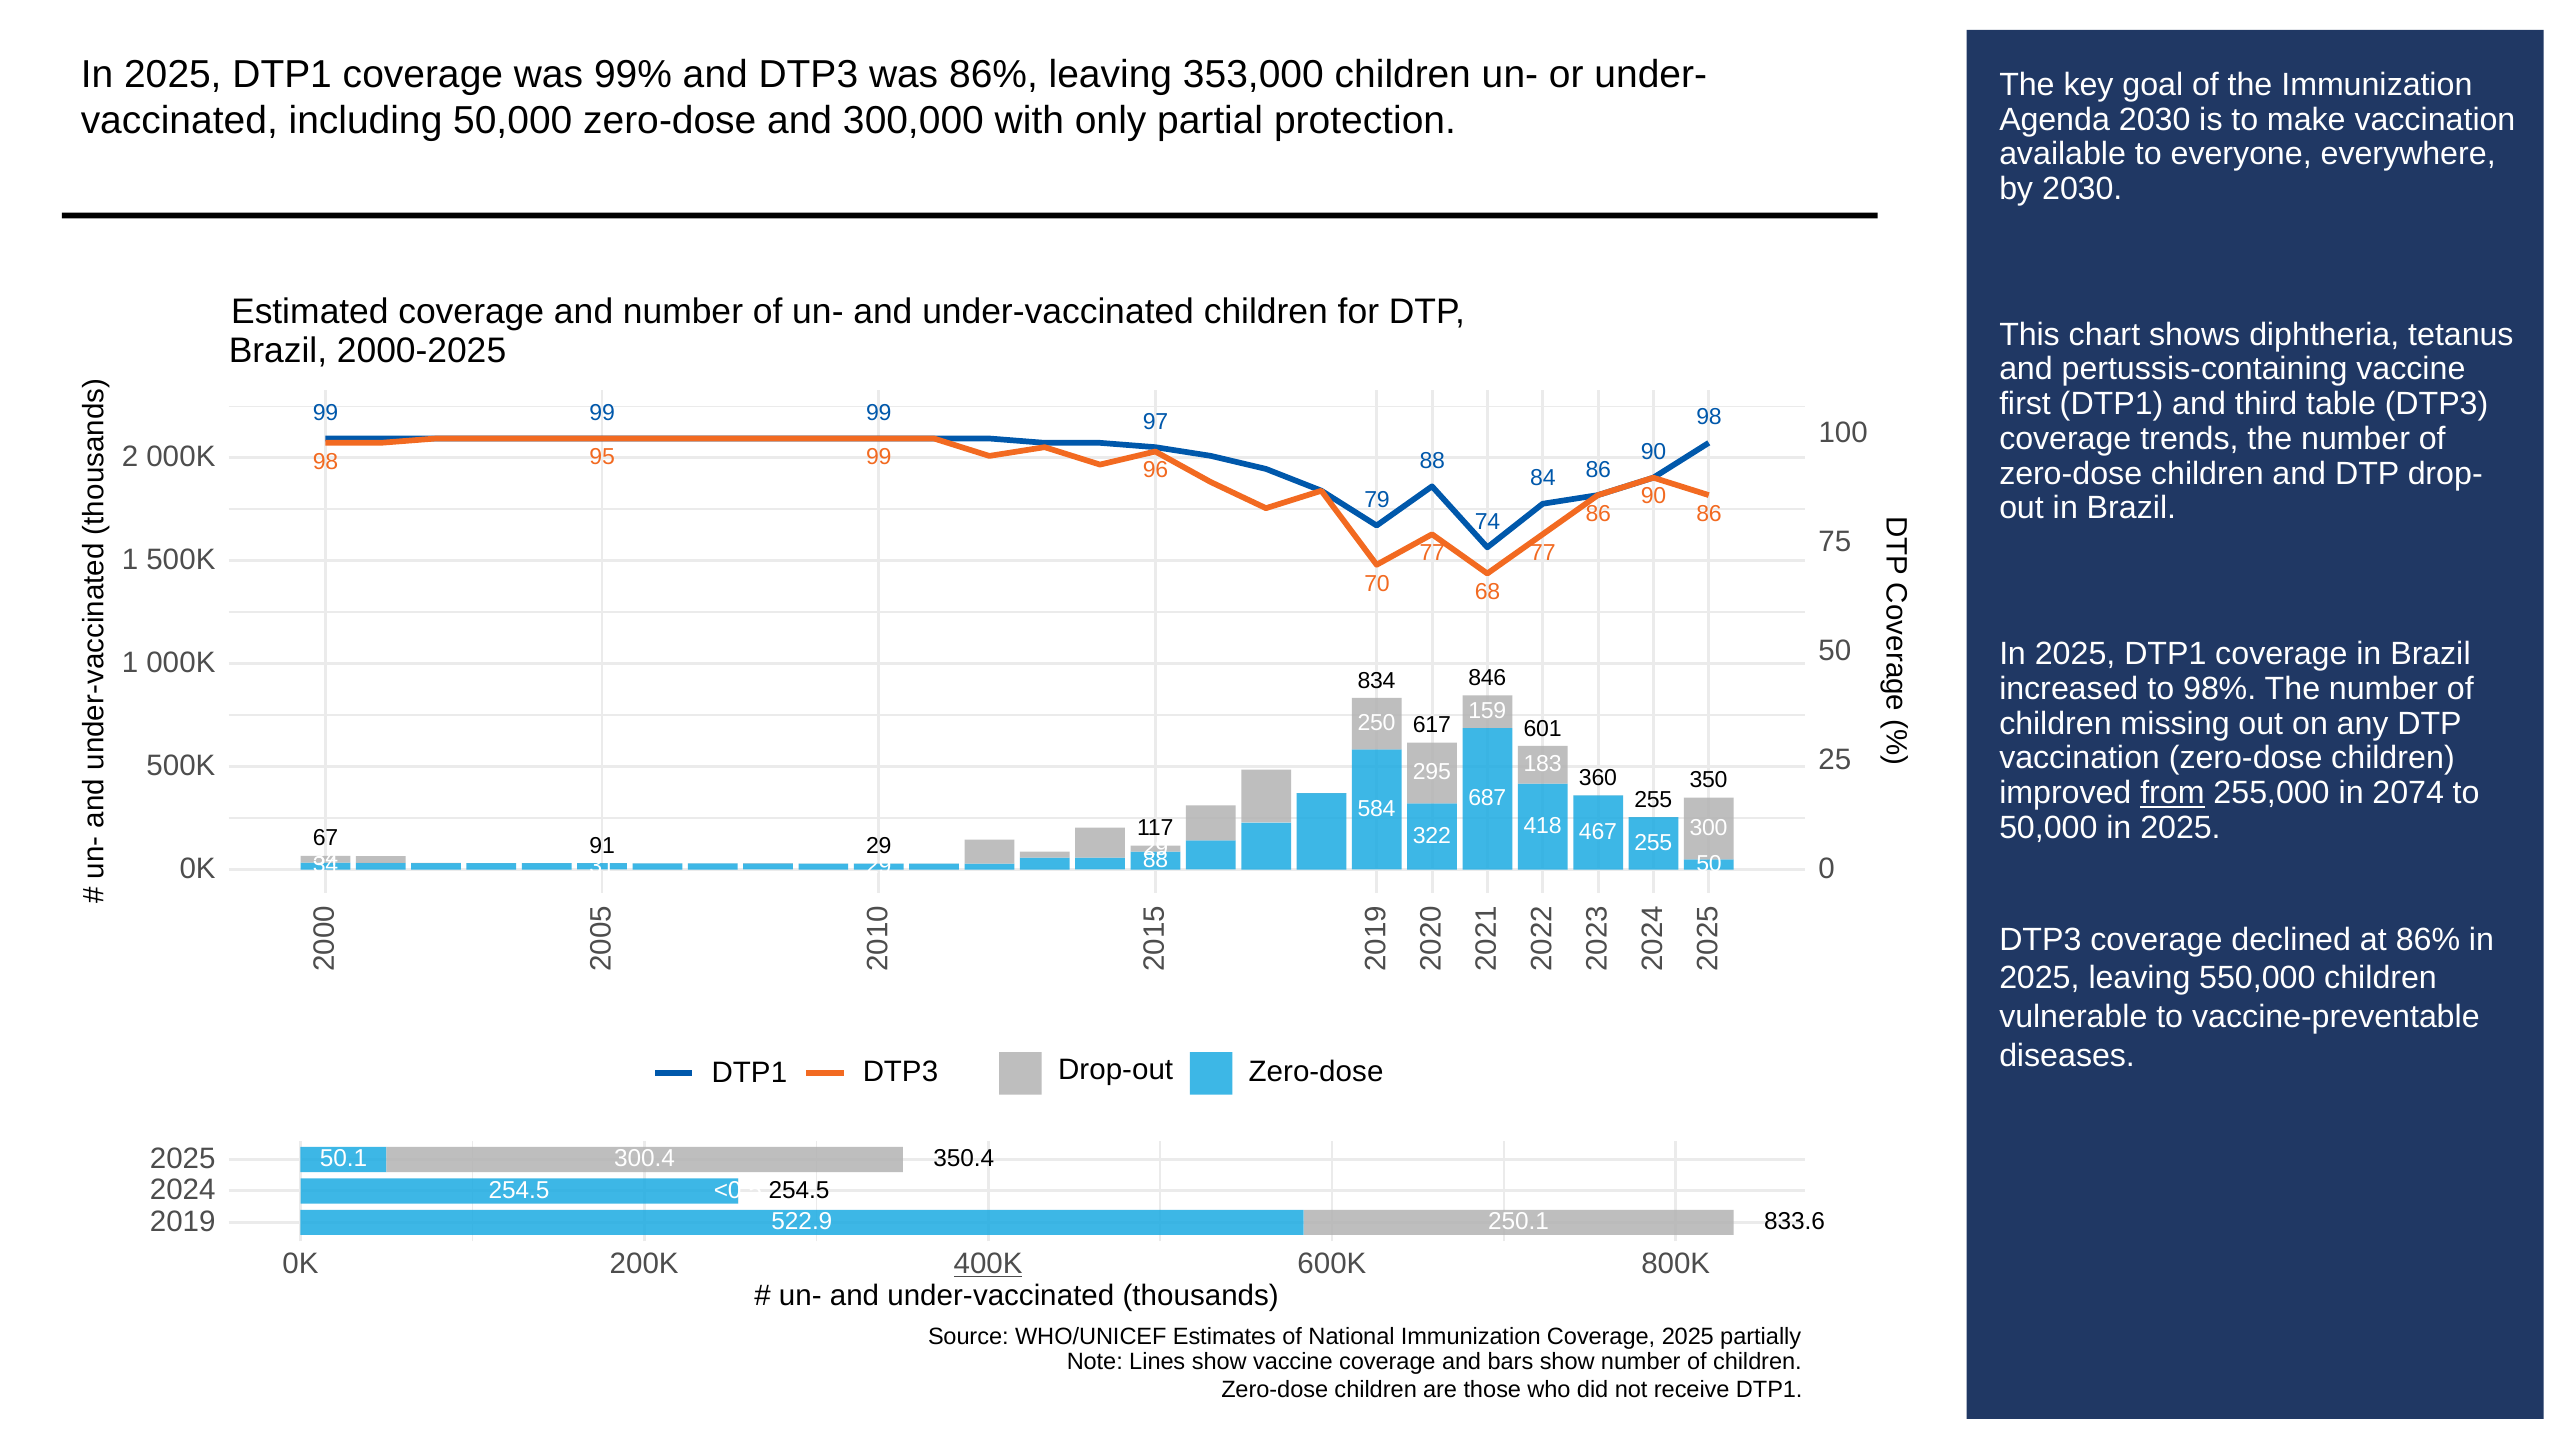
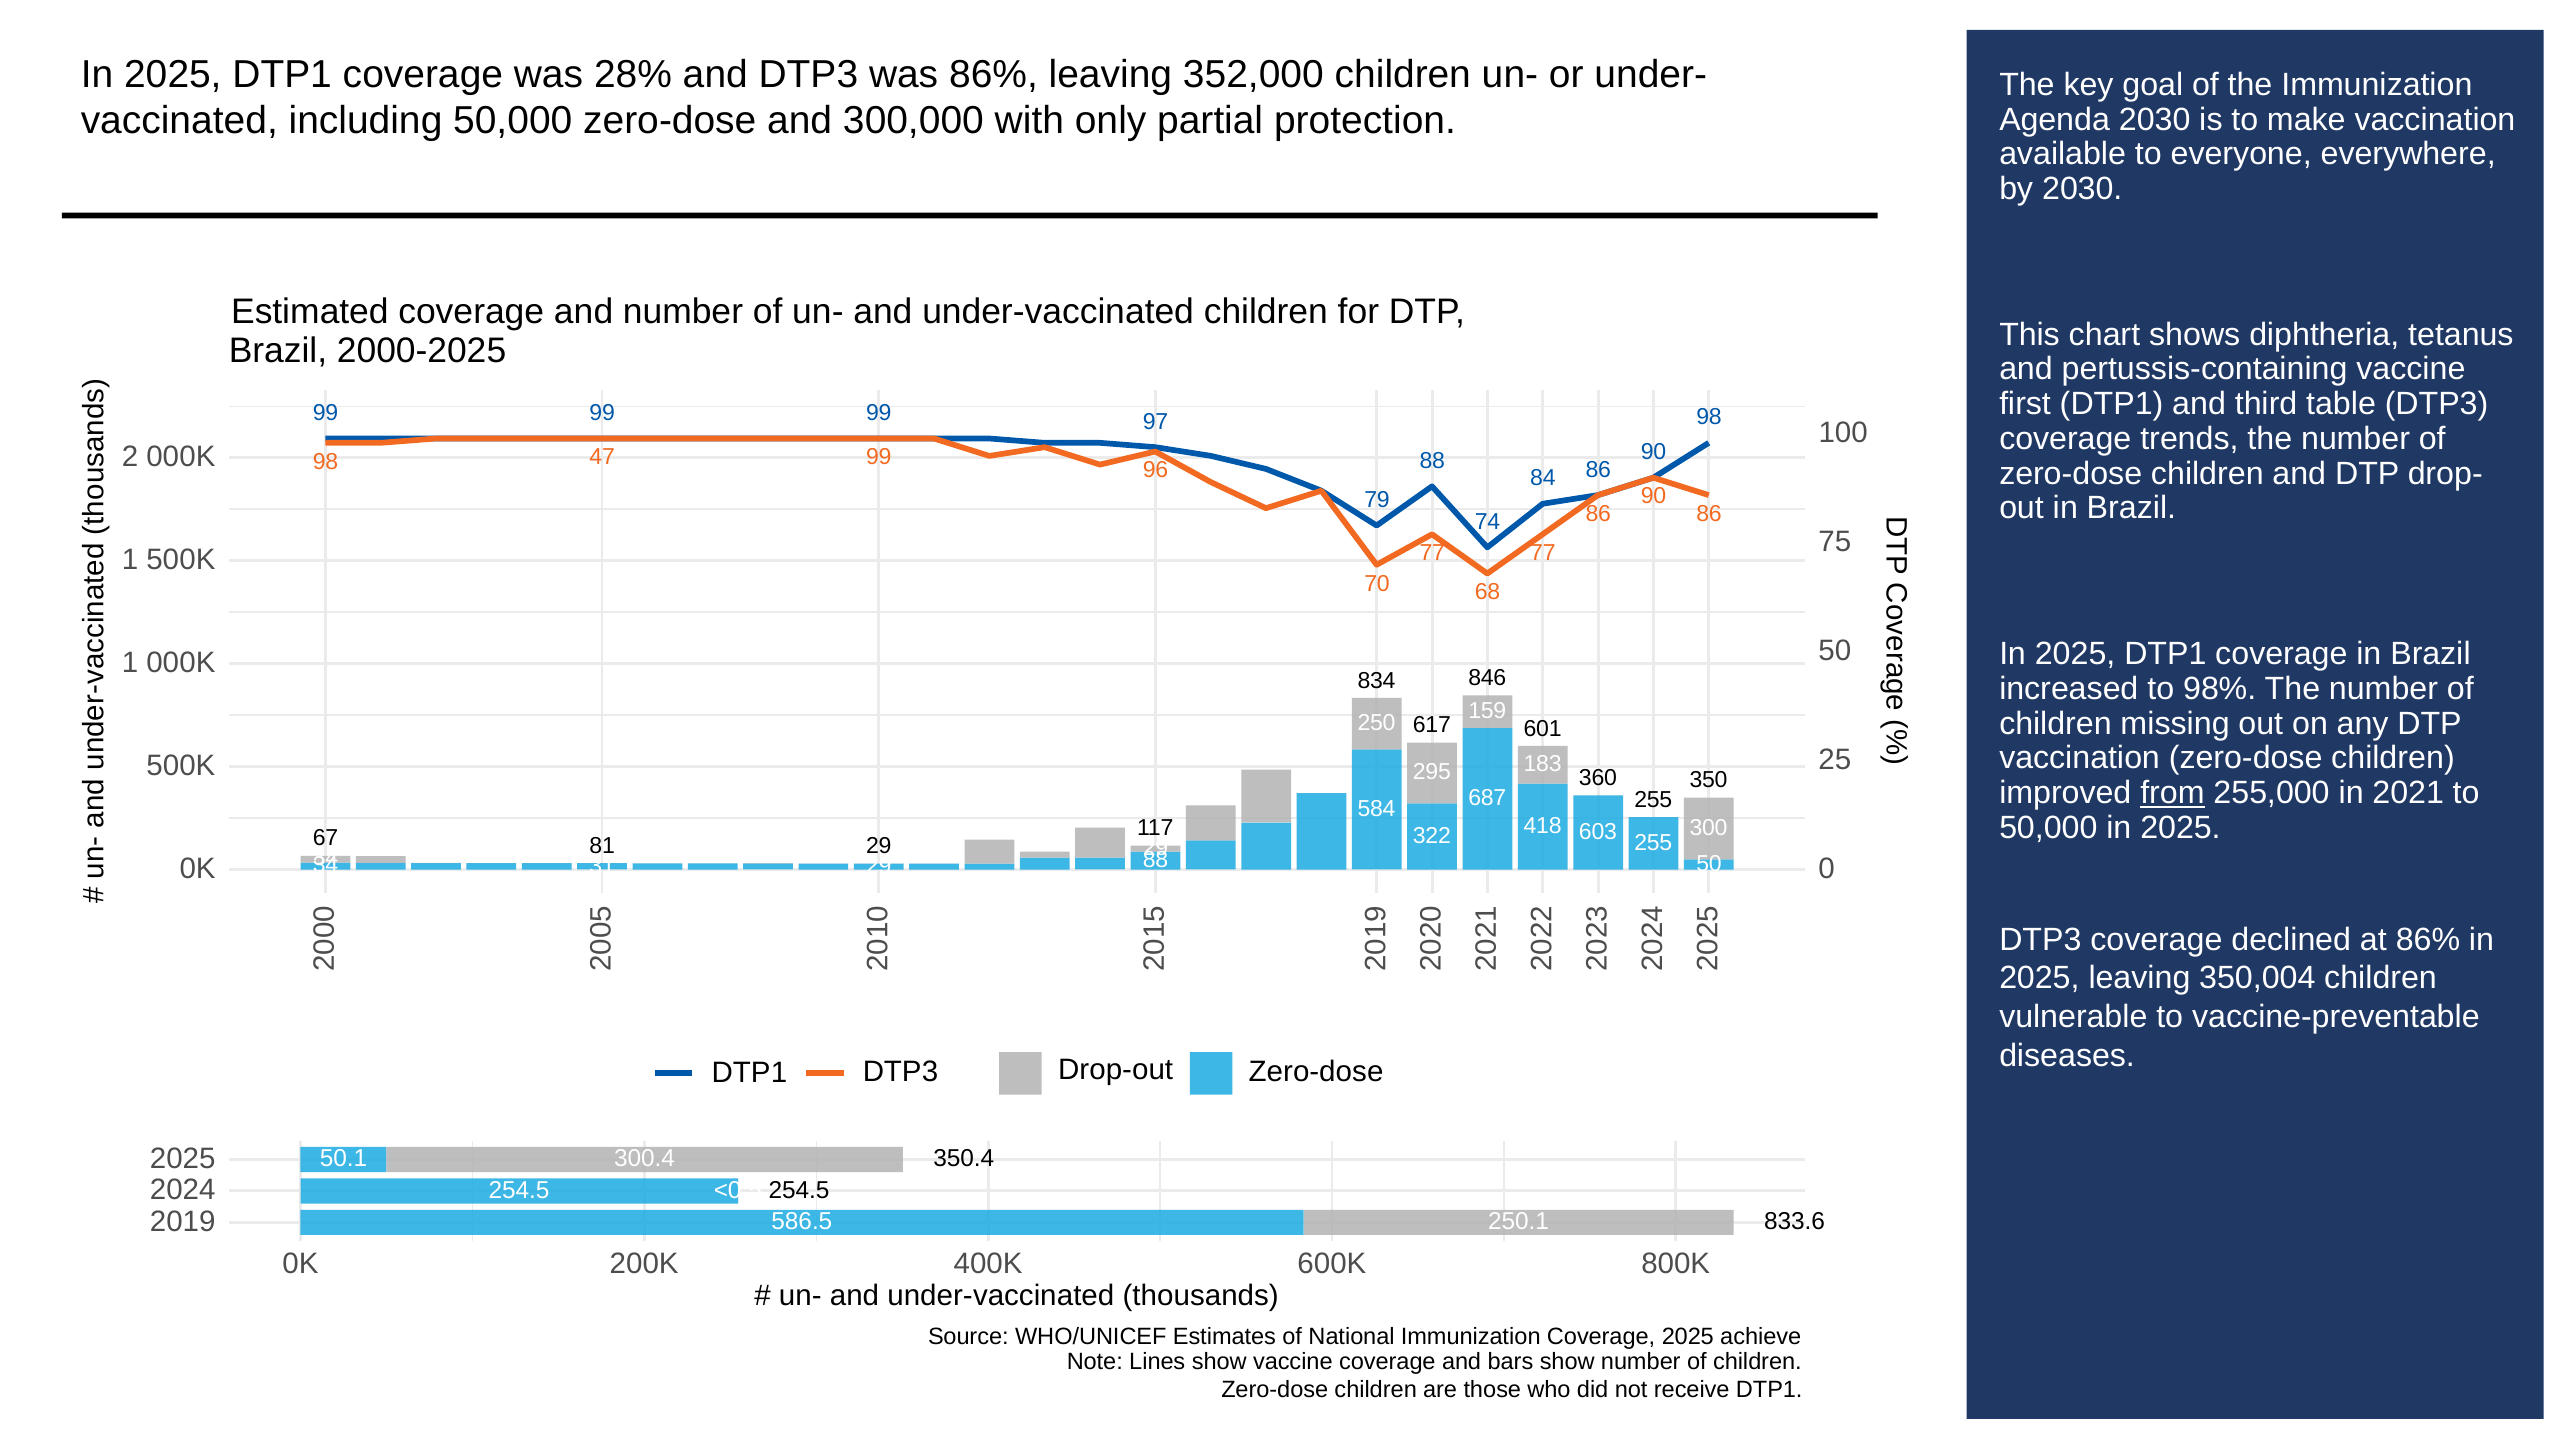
99%: 99% -> 28% (633, 74)
353,000: 353,000 -> 352,000 (1253, 74)
95: 95 -> 47 (602, 457)
2074: 2074 -> 2021 (2408, 793)
467: 467 -> 603 (1598, 832)
91: 91 -> 81 (602, 846)
550,000: 550,000 -> 350,004 (2257, 978)
522.9: 522.9 -> 586.5 (802, 1221)
400K underline: present -> none (988, 1264)
partially: partially -> achieve (1761, 1336)
